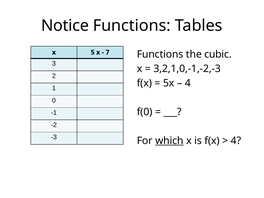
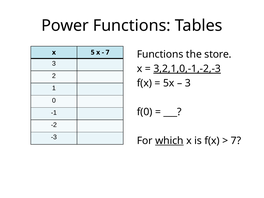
Notice: Notice -> Power (65, 26)
cubic: cubic -> store (218, 54)
3,2,1,0,-1,-2,-3 underline: none -> present (187, 69)
4: 4 -> 3 (188, 83)
4: 4 -> 7 (236, 141)
